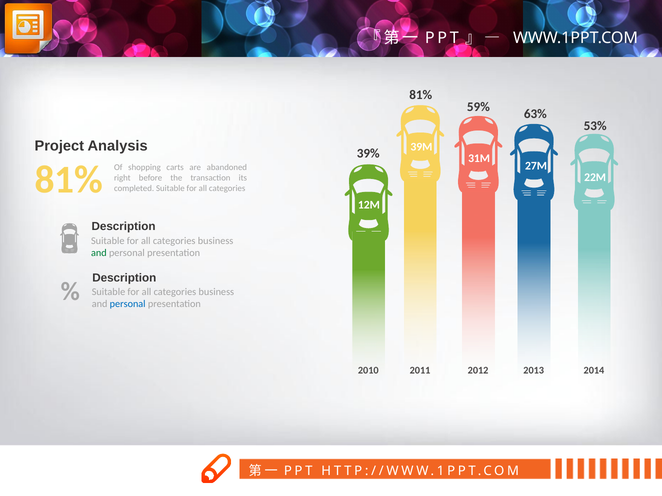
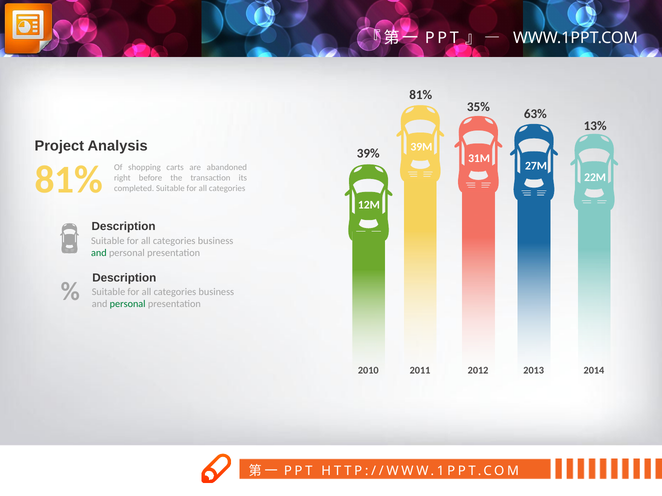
59%: 59% -> 35% (478, 107)
53%: 53% -> 13% (595, 126)
personal colour: blue -> green (128, 304)
